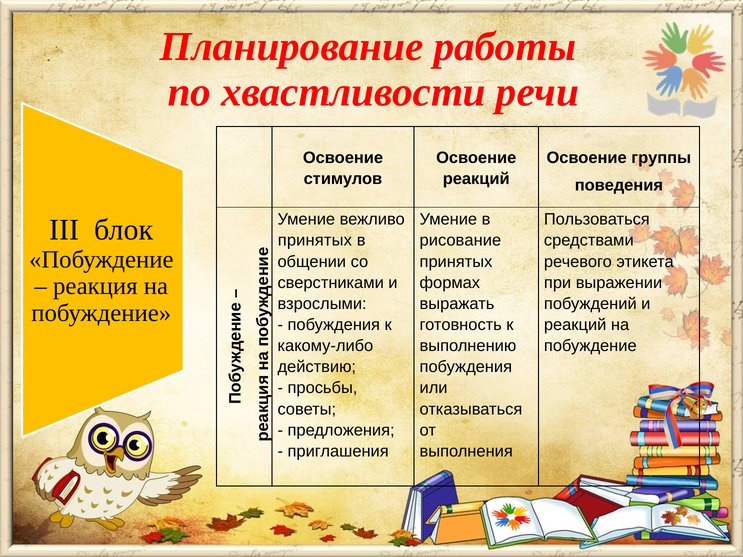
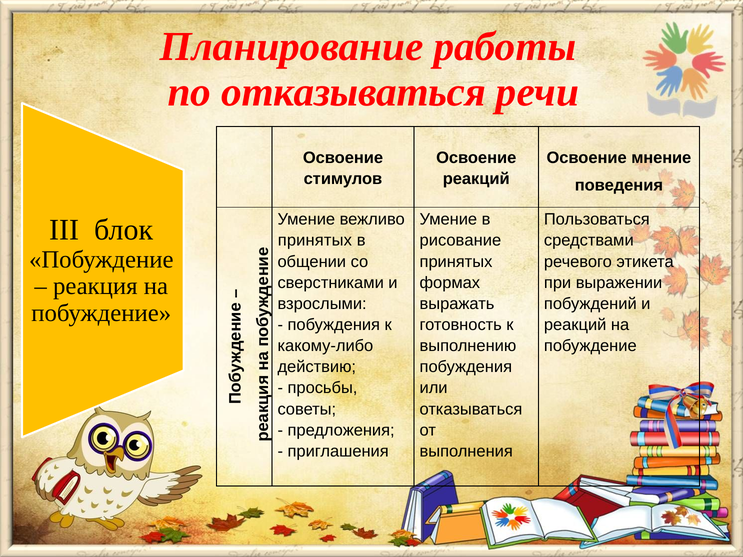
хвастливости: хвастливости -> отказываться (354, 92)
группы: группы -> мнение (661, 158)
